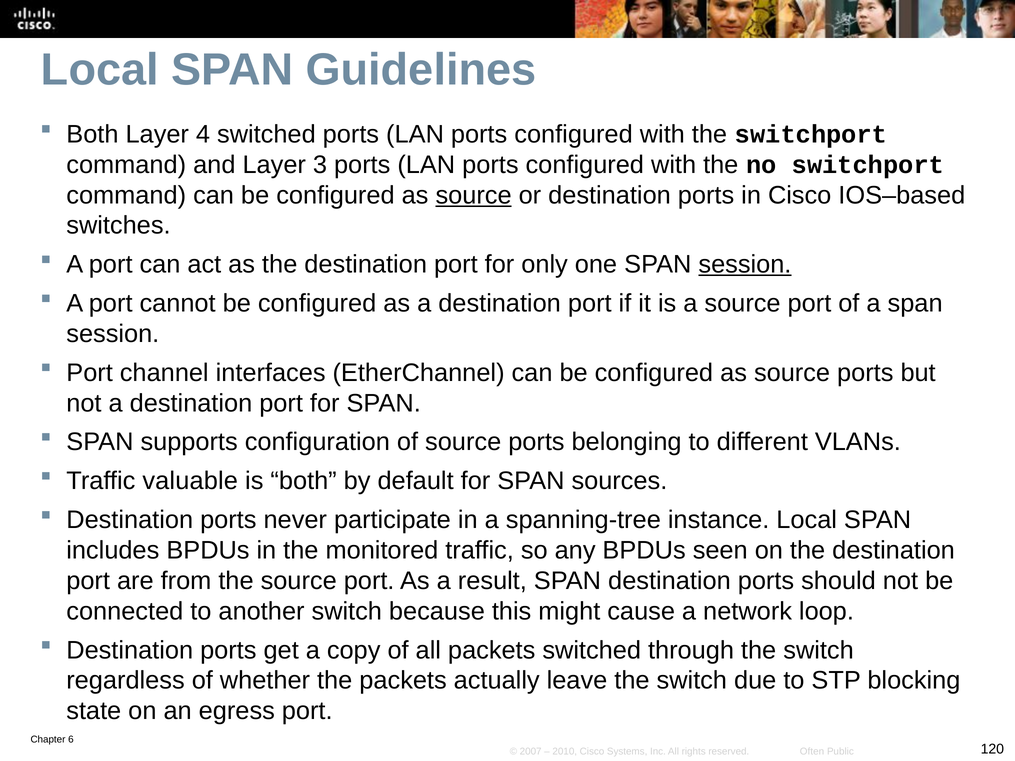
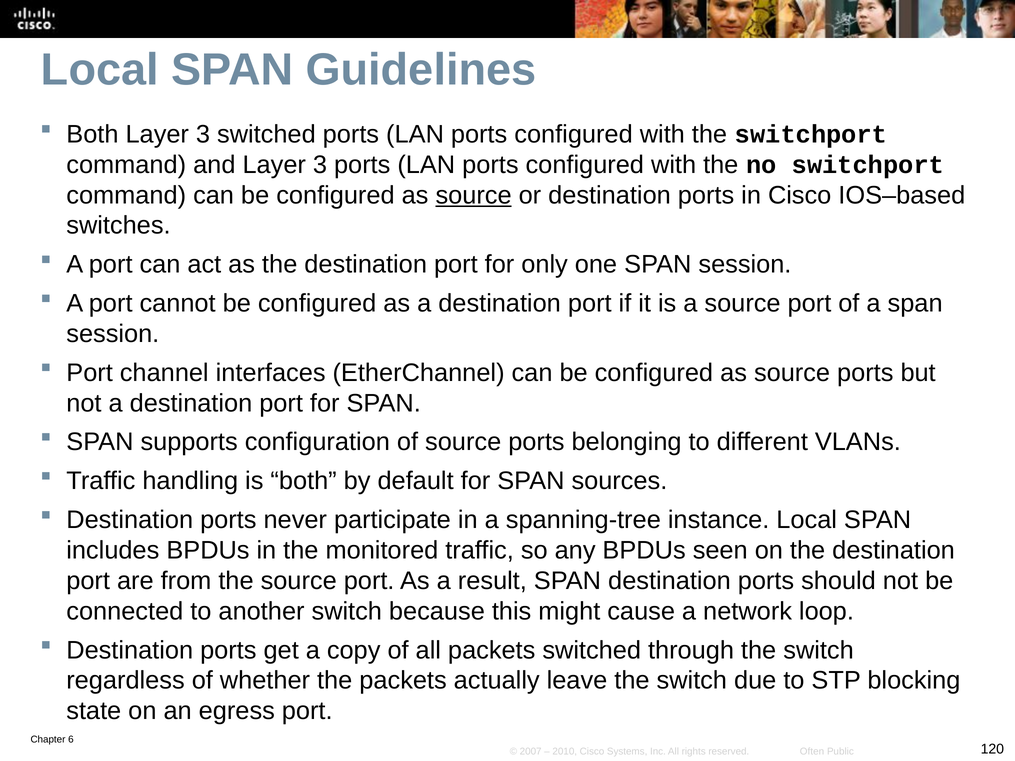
Both Layer 4: 4 -> 3 (203, 134)
session underline: present -> none (745, 265)
valuable: valuable -> handling (190, 481)
